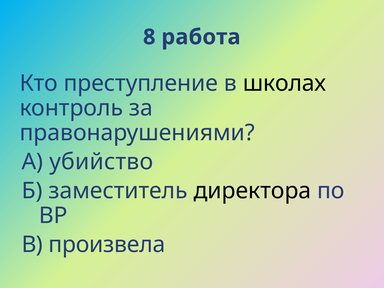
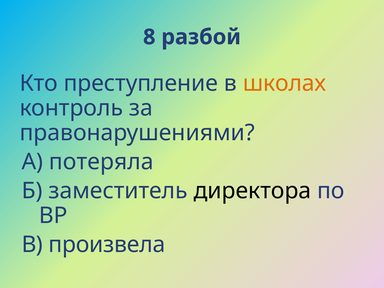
работа: работа -> разбой (201, 37)
школах colour: black -> orange (285, 83)
убийство: убийство -> потеряла (101, 162)
